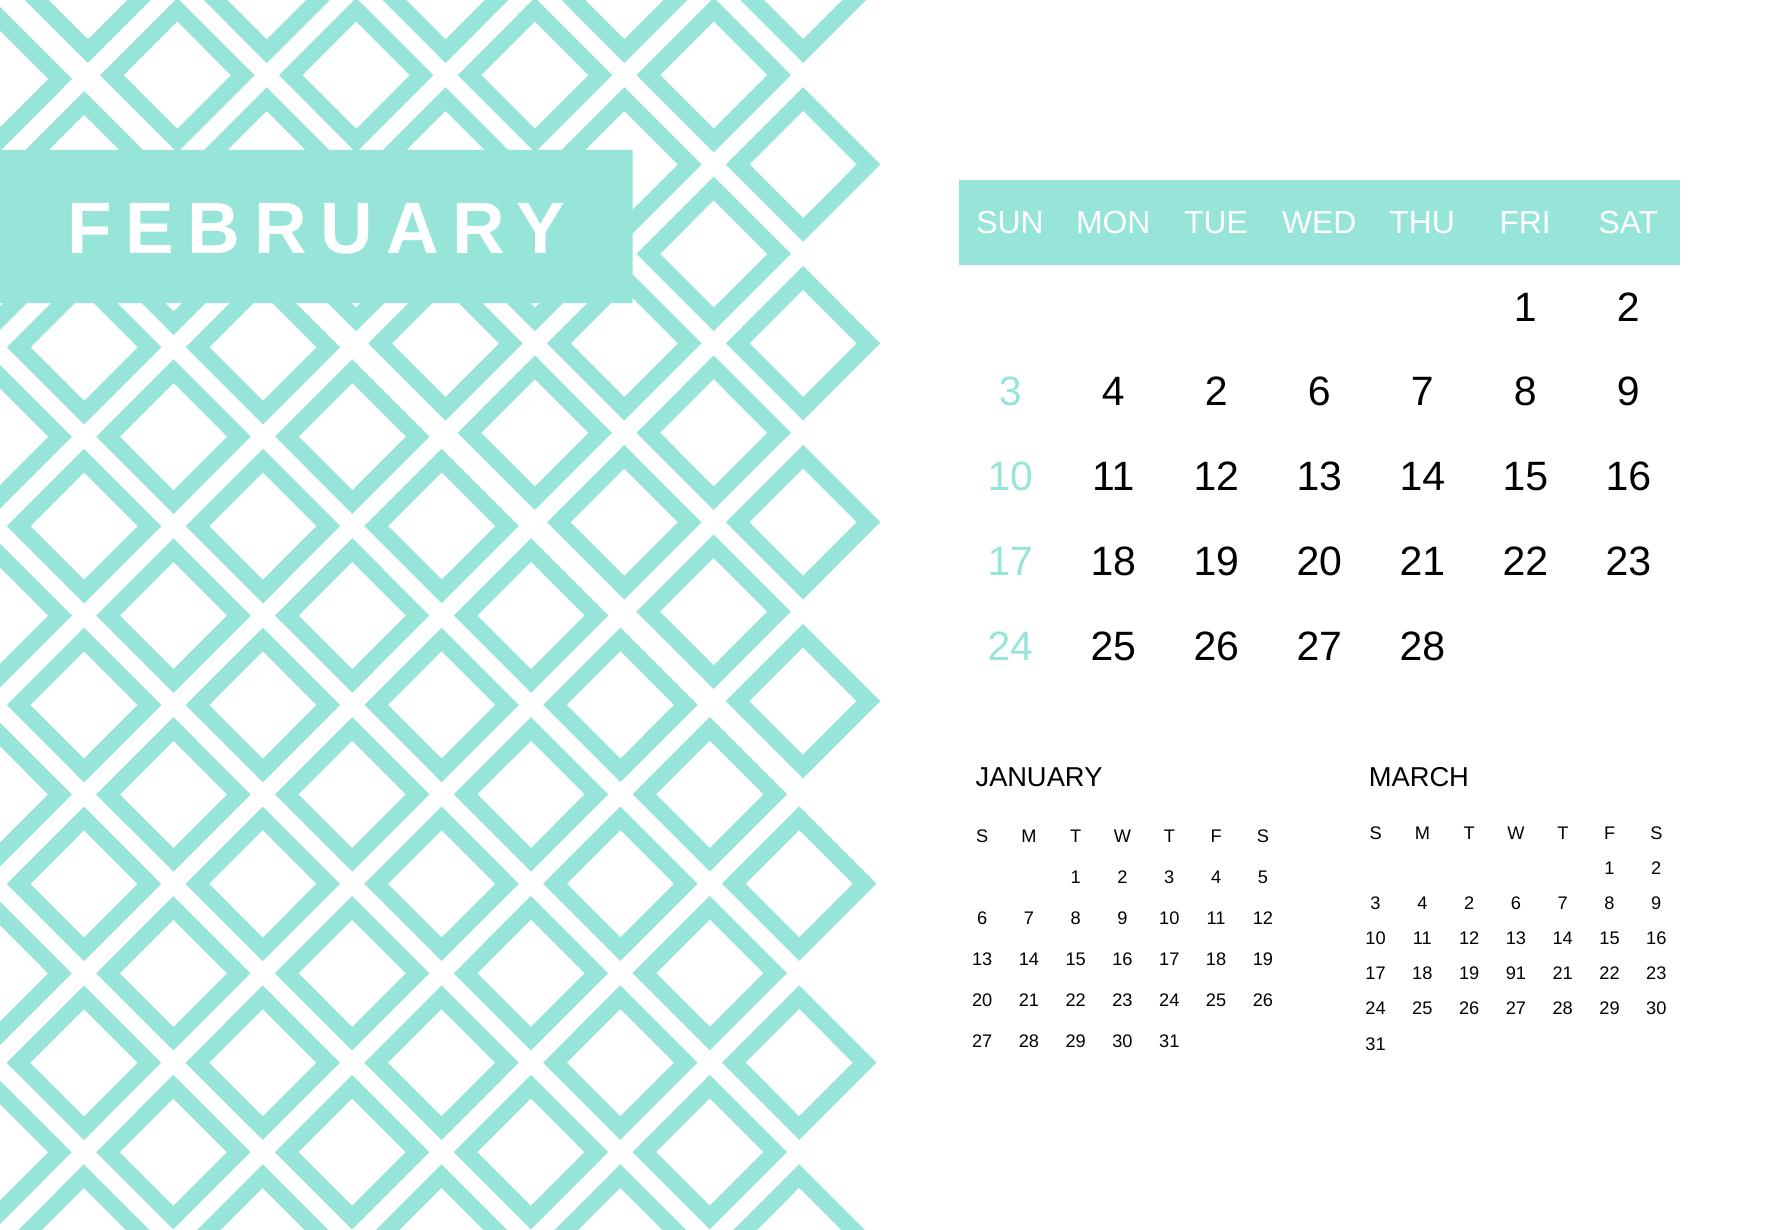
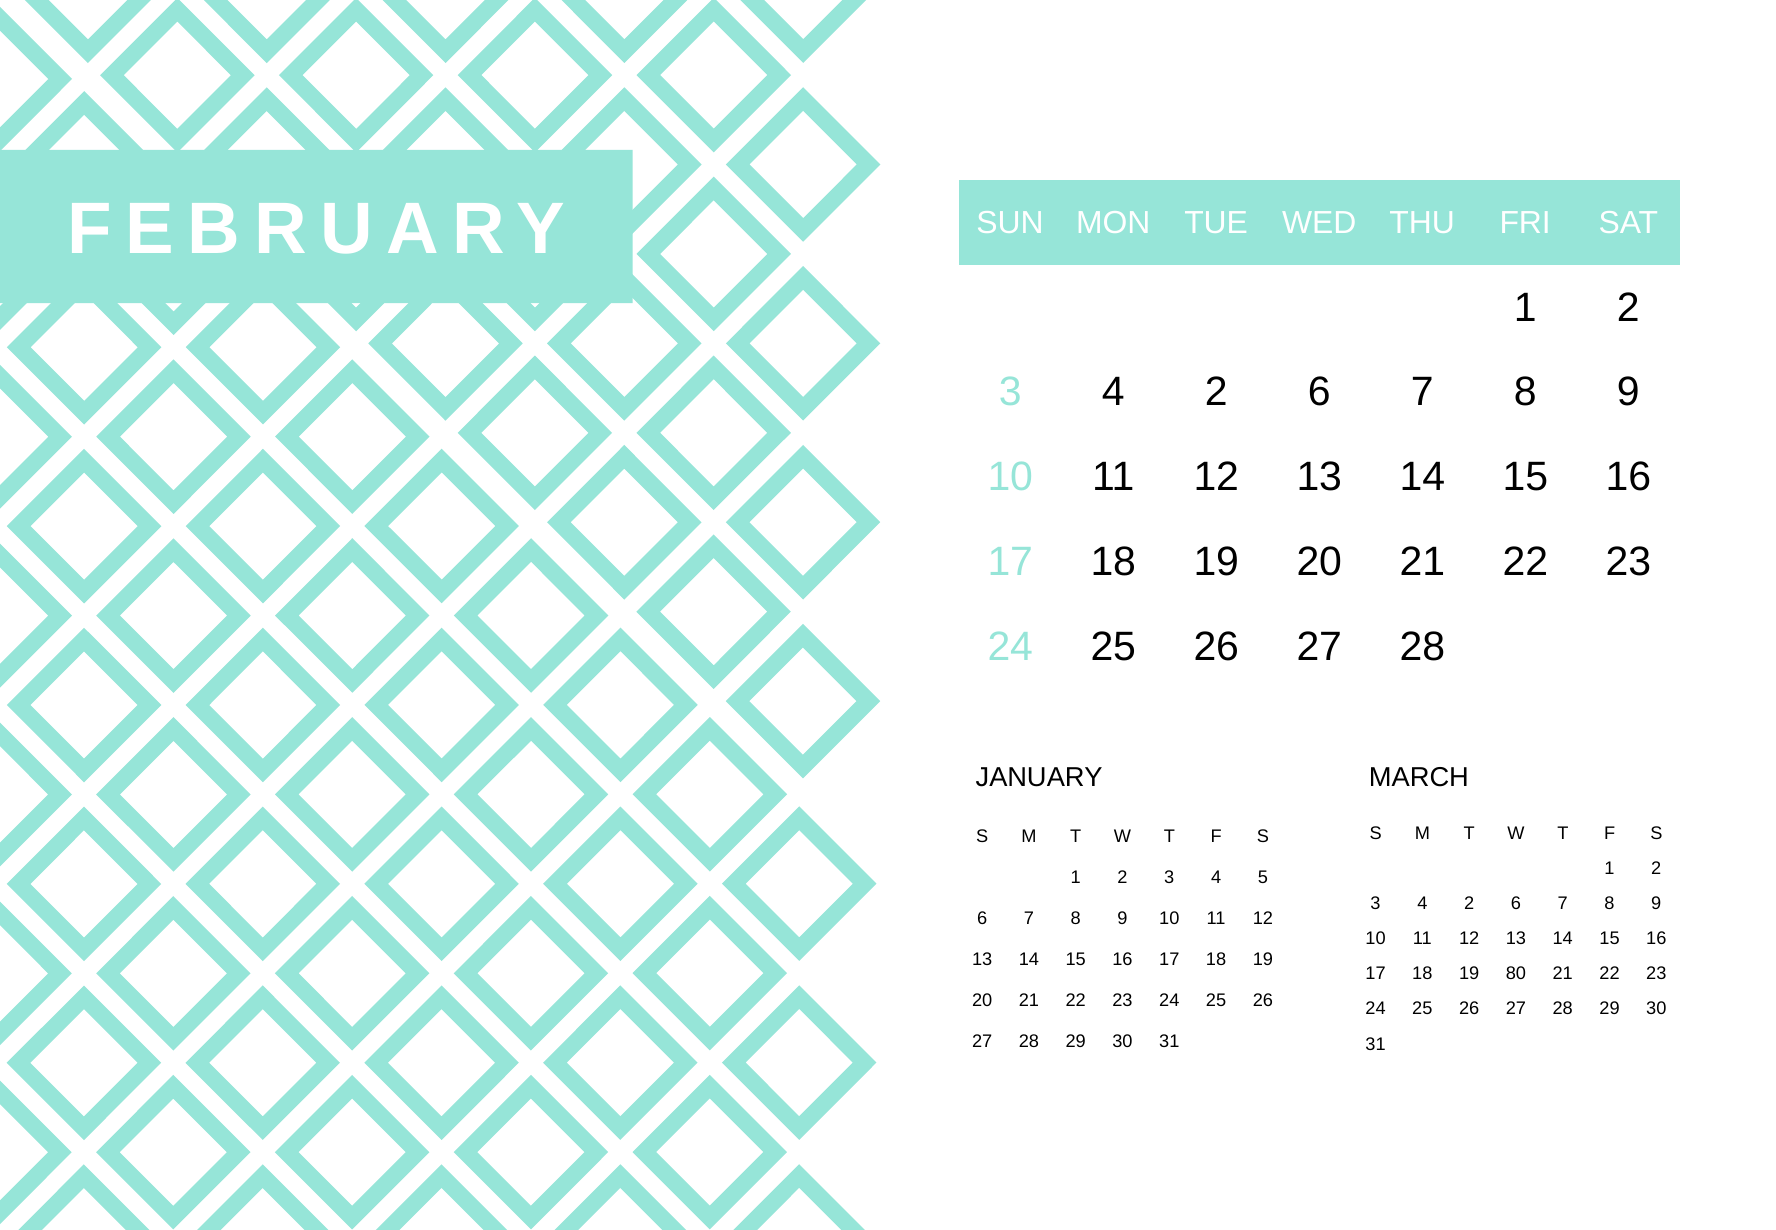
91: 91 -> 80 (1516, 973)
